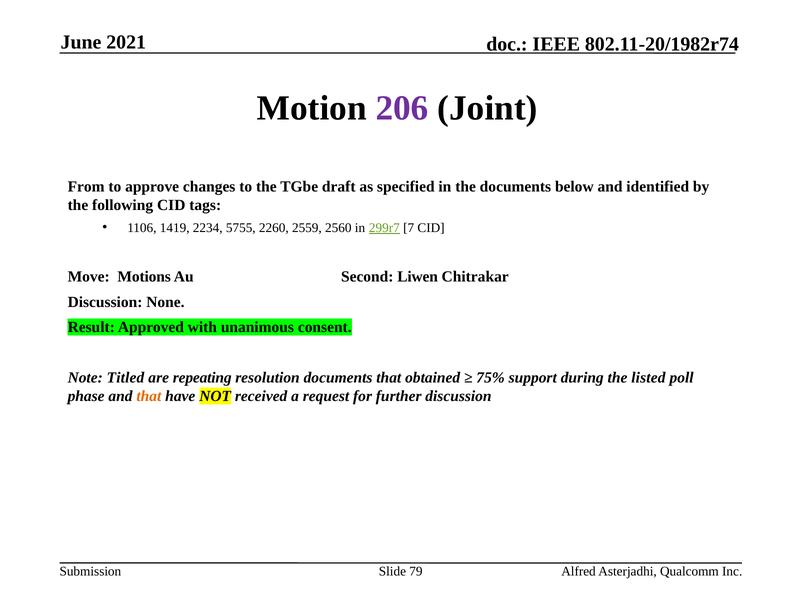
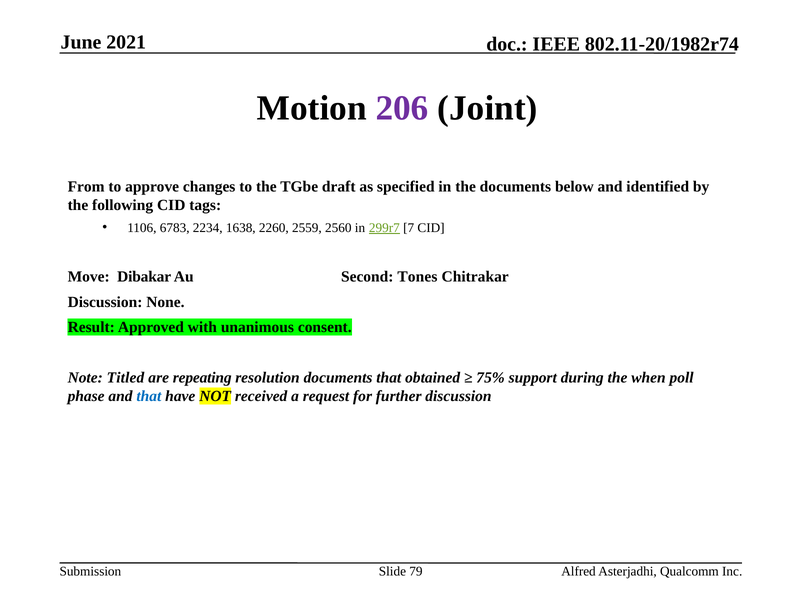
1419: 1419 -> 6783 (175, 228)
5755: 5755 -> 1638 (241, 228)
Motions: Motions -> Dibakar (144, 277)
Liwen: Liwen -> Tones (417, 277)
listed: listed -> when (648, 378)
that colour: orange -> blue (149, 396)
